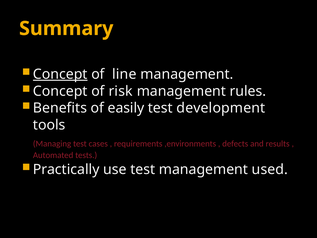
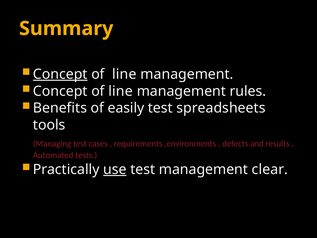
risk: risk -> line (121, 91)
development: development -> spreadsheets (221, 108)
use underline: none -> present (115, 169)
used: used -> clear (270, 169)
